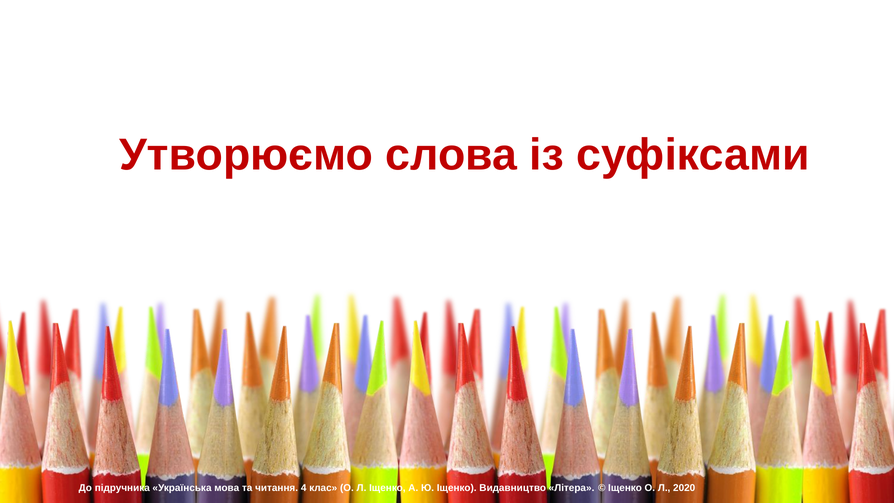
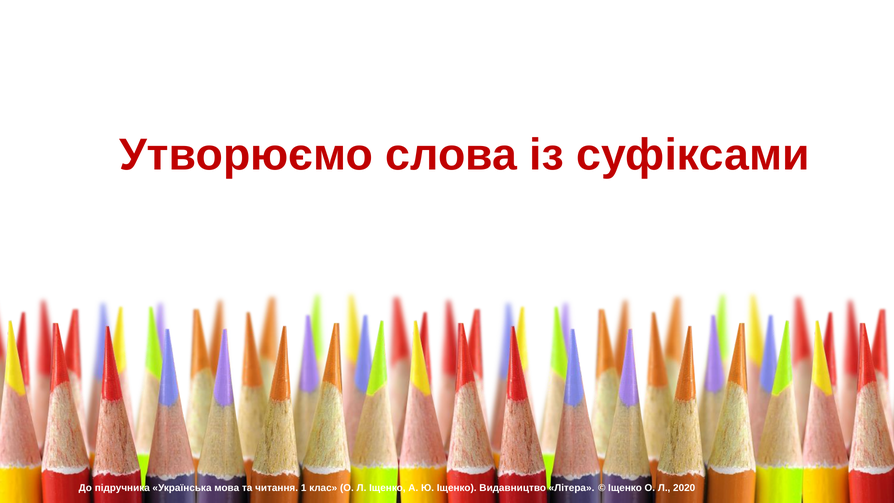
4: 4 -> 1 (304, 488)
